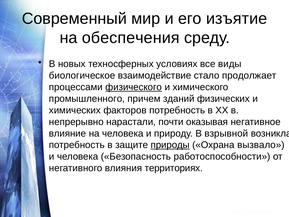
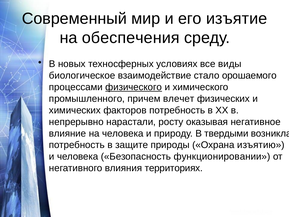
продолжает: продолжает -> орошаемого (249, 75)
зданий: зданий -> влечет (179, 99)
почти: почти -> росту (171, 122)
взрывной: взрывной -> твердыми (226, 133)
природы underline: present -> none (170, 145)
вызвало: вызвало -> изъятию (261, 145)
работоспособности: работоспособности -> функционировании (222, 156)
